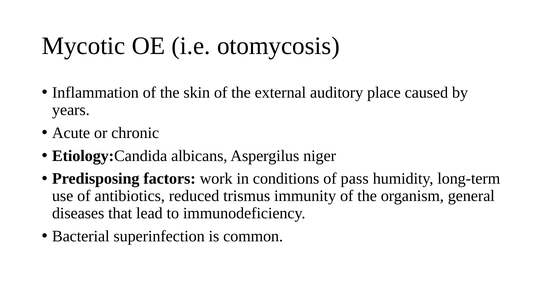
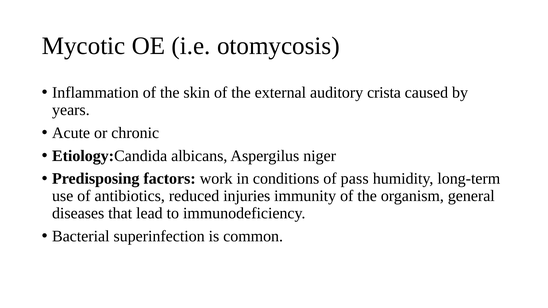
place: place -> crista (384, 93)
trismus: trismus -> injuries (247, 196)
